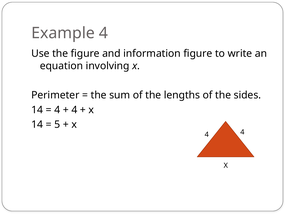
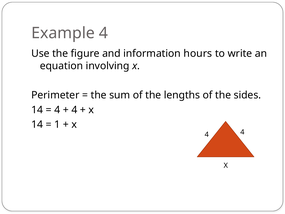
information figure: figure -> hours (198, 53)
5: 5 -> 1 (57, 124)
